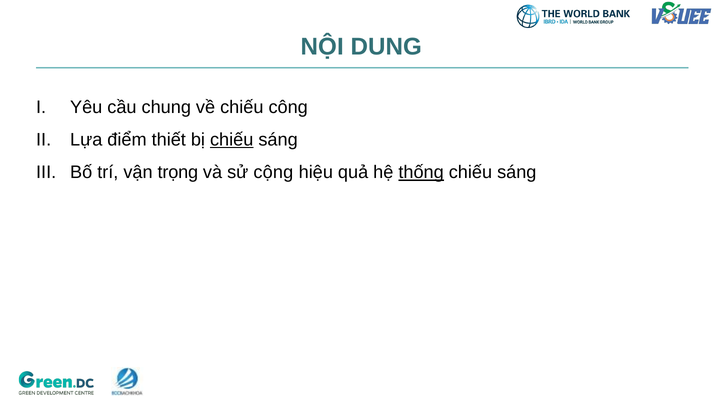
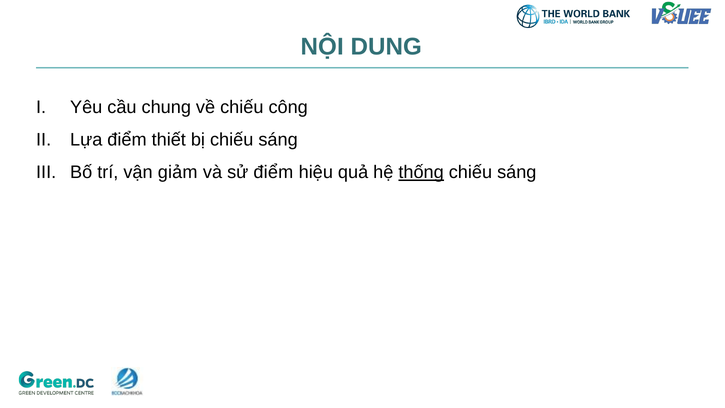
chiếu underline: present -> none (232, 140)
trọng: trọng -> giảm (178, 172)
sử cộng: cộng -> điểm (273, 172)
